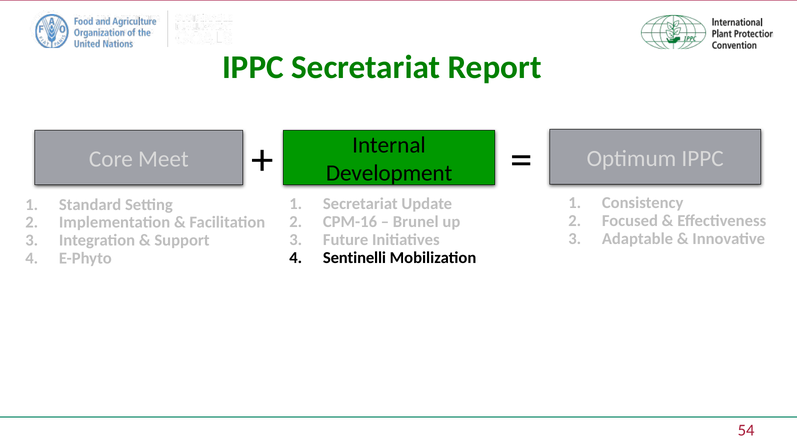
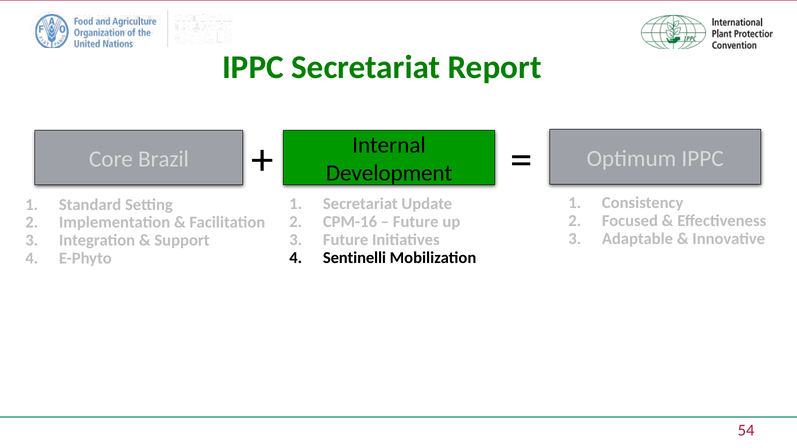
Meet: Meet -> Brazil (163, 159)
Brunel: Brunel -> Future (416, 222)
